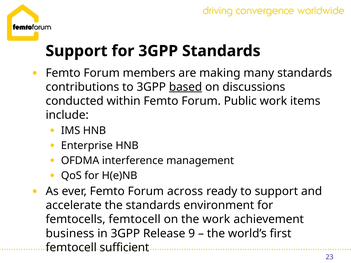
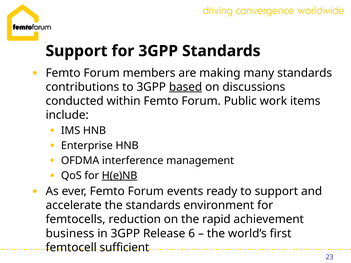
H(e)NB underline: none -> present (120, 176)
across: across -> events (185, 192)
femtocells femtocell: femtocell -> reduction (135, 220)
the work: work -> rapid (216, 220)
9: 9 -> 6 (192, 234)
